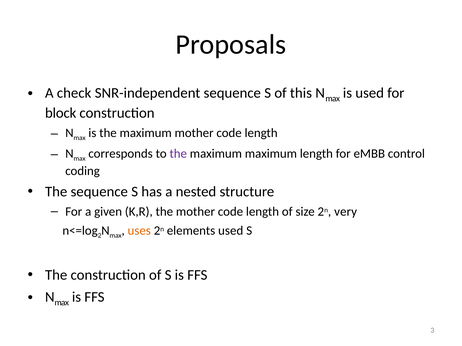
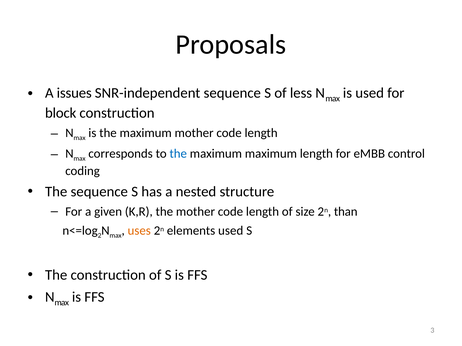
check: check -> issues (74, 93)
this: this -> less (301, 93)
the colour: purple -> blue (178, 154)
very: very -> than (346, 212)
